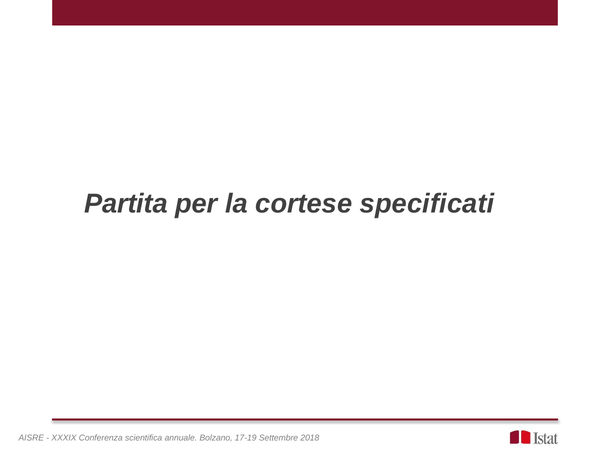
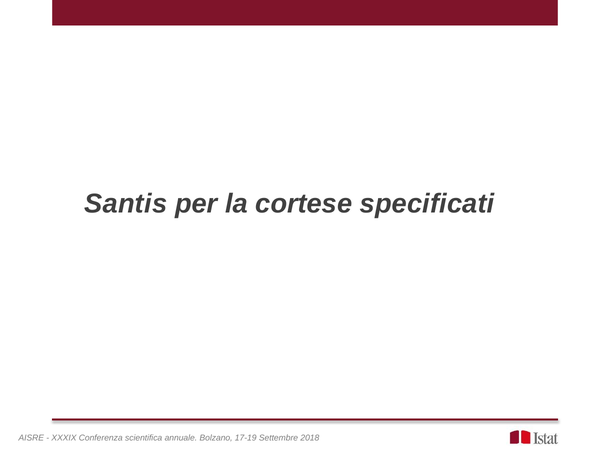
Partita: Partita -> Santis (126, 203)
